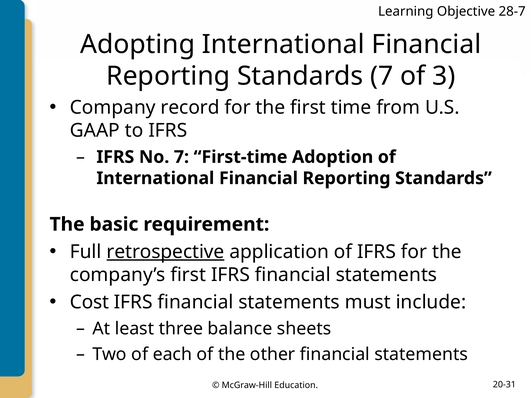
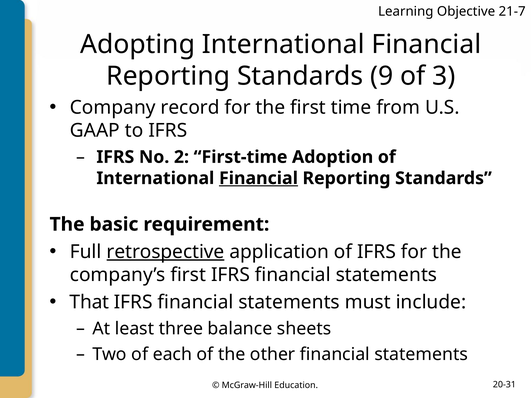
28-7: 28-7 -> 21-7 (512, 11)
Standards 7: 7 -> 9 (382, 76)
No 7: 7 -> 2 (181, 157)
Financial underline: none -> present (258, 178)
Cost: Cost -> That (89, 302)
